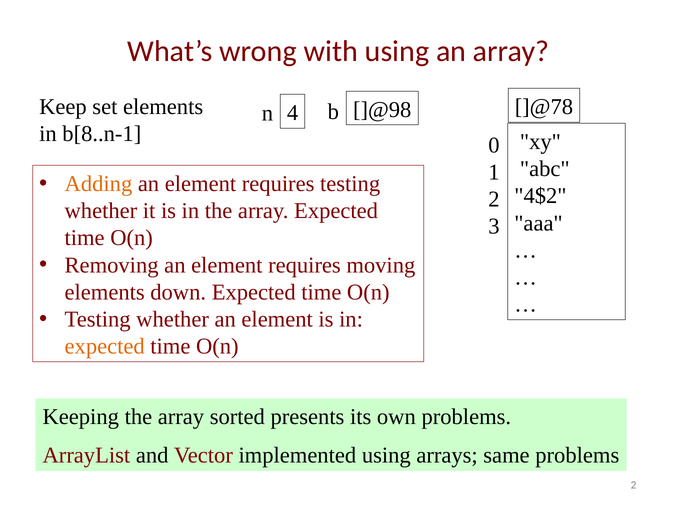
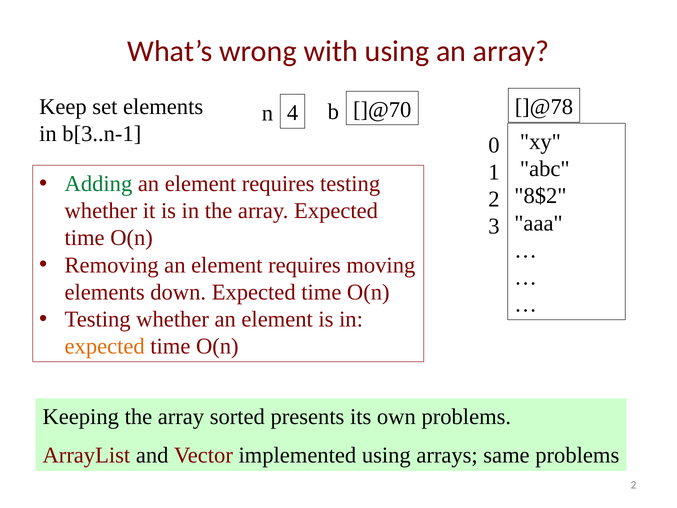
]@98: ]@98 -> ]@70 (382, 110)
b[8..n-1: b[8..n-1 -> b[3..n-1 (102, 134)
Adding colour: orange -> green (98, 184)
4$2: 4$2 -> 8$2 (540, 196)
